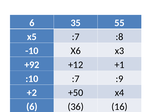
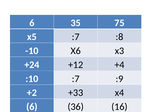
55: 55 -> 75 (119, 23)
+92: +92 -> +24 (32, 65)
+1: +1 -> +4 (119, 65)
+50: +50 -> +33 (76, 92)
